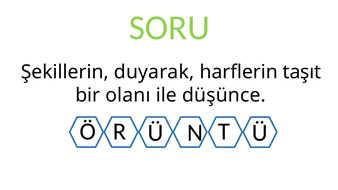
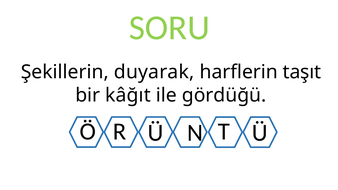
olanı: olanı -> kâğıt (128, 95)
düşünce: düşünce -> gördüğü (224, 95)
